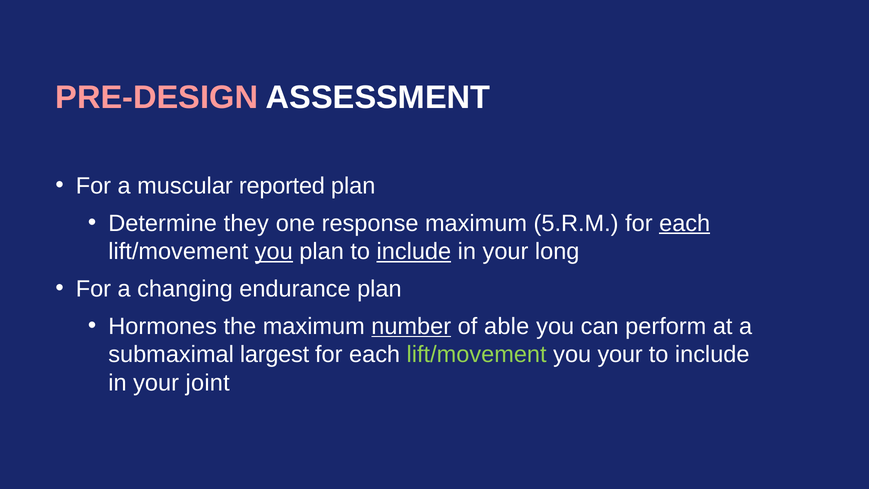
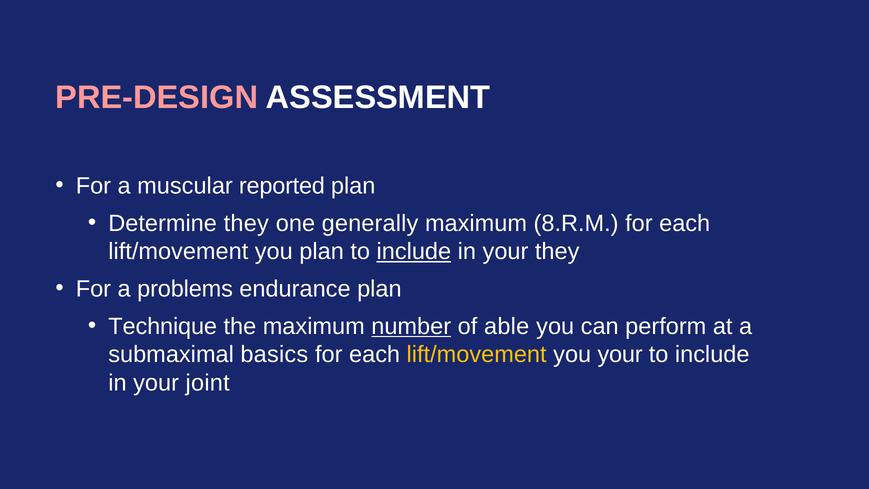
response: response -> generally (370, 223)
5.R.M: 5.R.M -> 8.R.M (576, 223)
each underline: present -> none (685, 223)
you underline: present -> none (274, 252)
your long: long -> they (557, 252)
changing: changing -> problems (185, 289)
Hormones: Hormones -> Technique (163, 326)
largest: largest -> basics (274, 355)
lift/movement colour: light green -> yellow (477, 355)
